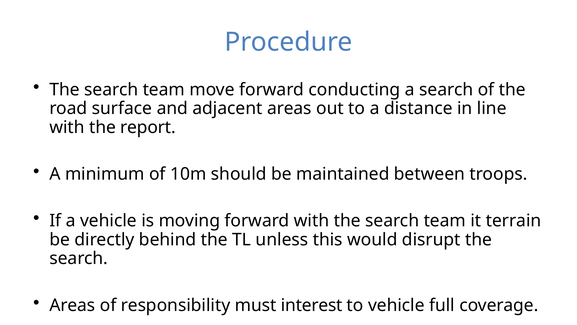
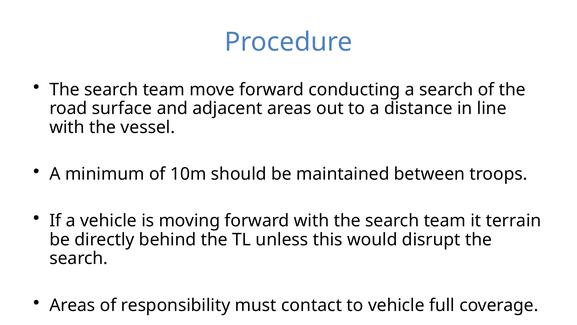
report: report -> vessel (148, 127)
interest: interest -> contact (312, 305)
